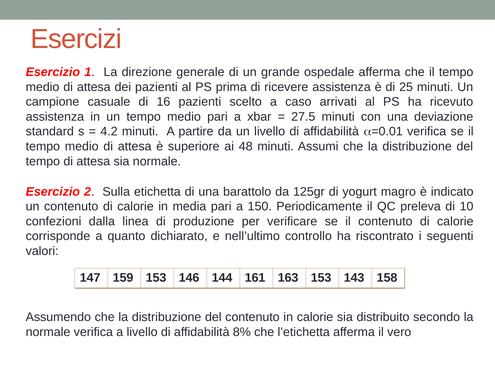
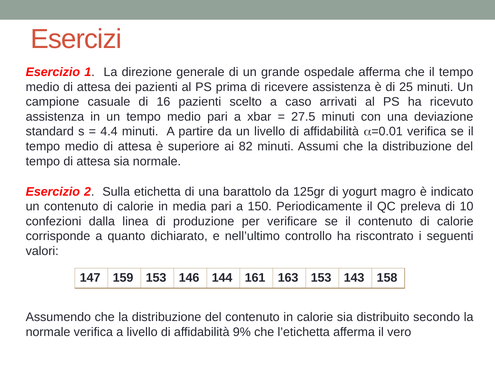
4.2: 4.2 -> 4.4 (109, 132)
48: 48 -> 82 (246, 147)
8%: 8% -> 9% (242, 332)
